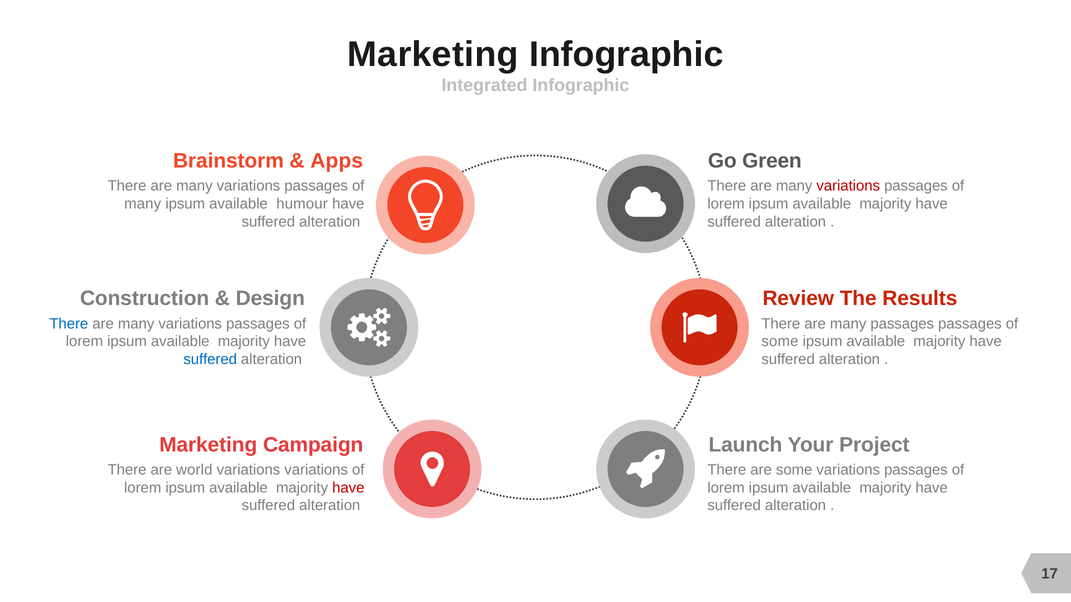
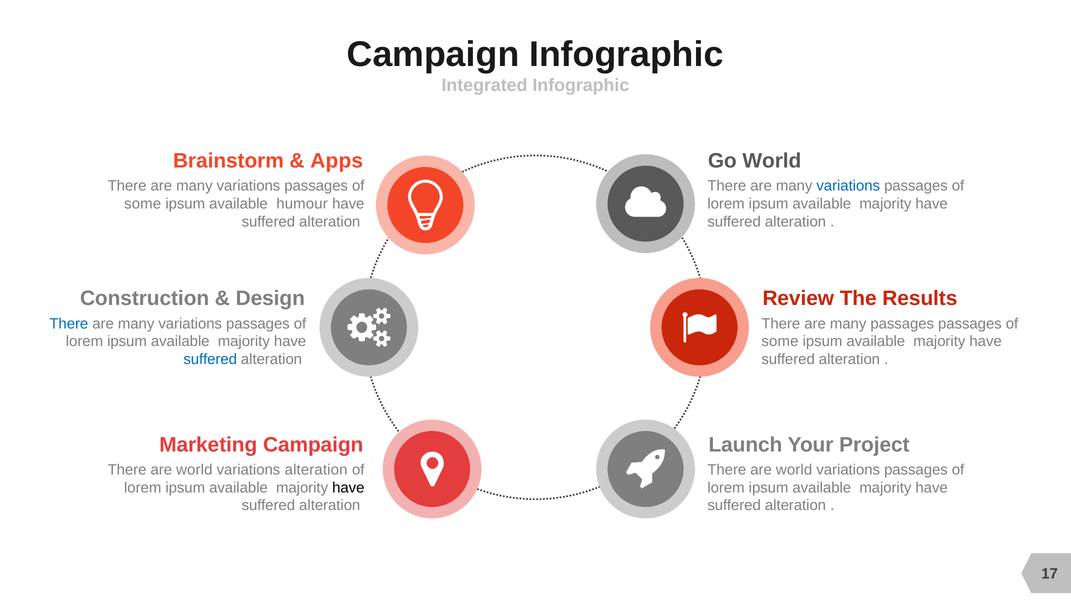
Marketing: Marketing -> Campaign (433, 55)
Go Green: Green -> World (772, 161)
variations colour: red -> blue (848, 186)
many: many -> some (143, 204)
variations variations: variations -> alteration (316, 470)
some: some -> world (794, 470)
have colour: red -> black (348, 488)
